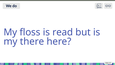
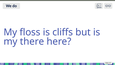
read: read -> cliffs (63, 32)
